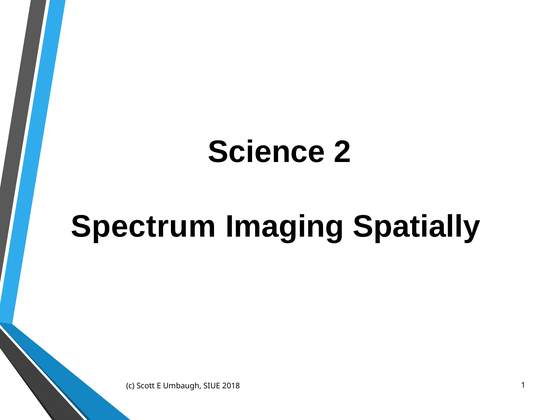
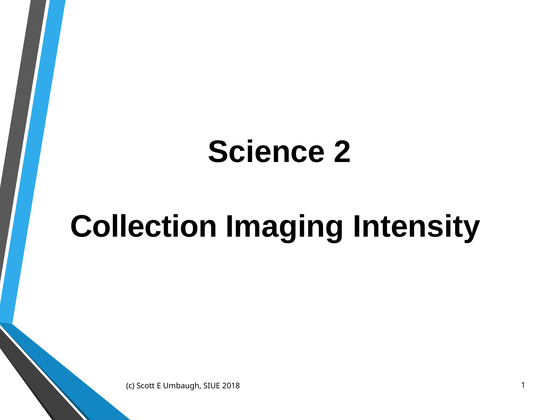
Spectrum: Spectrum -> Collection (144, 226)
Spatially: Spatially -> Intensity (417, 226)
